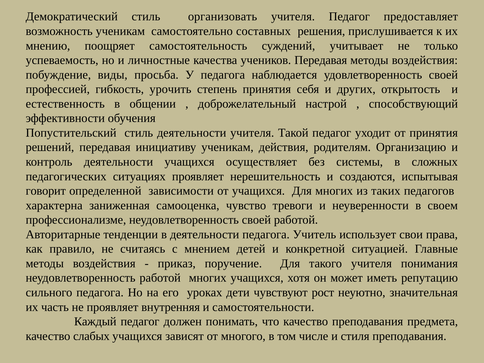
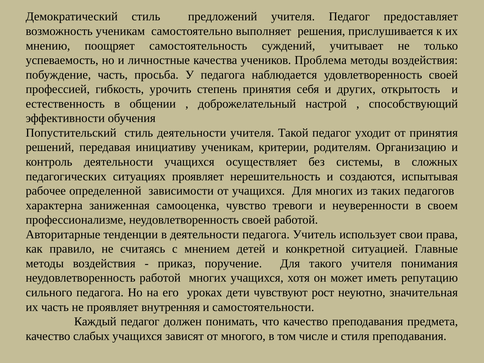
организовать: организовать -> предложений (223, 17)
составных: составных -> выполняет (264, 31)
учеников Передавая: Передавая -> Проблема (321, 60)
побуждение виды: виды -> часть (113, 75)
действия: действия -> критерии (284, 147)
говорит: говорит -> рабочее (46, 191)
